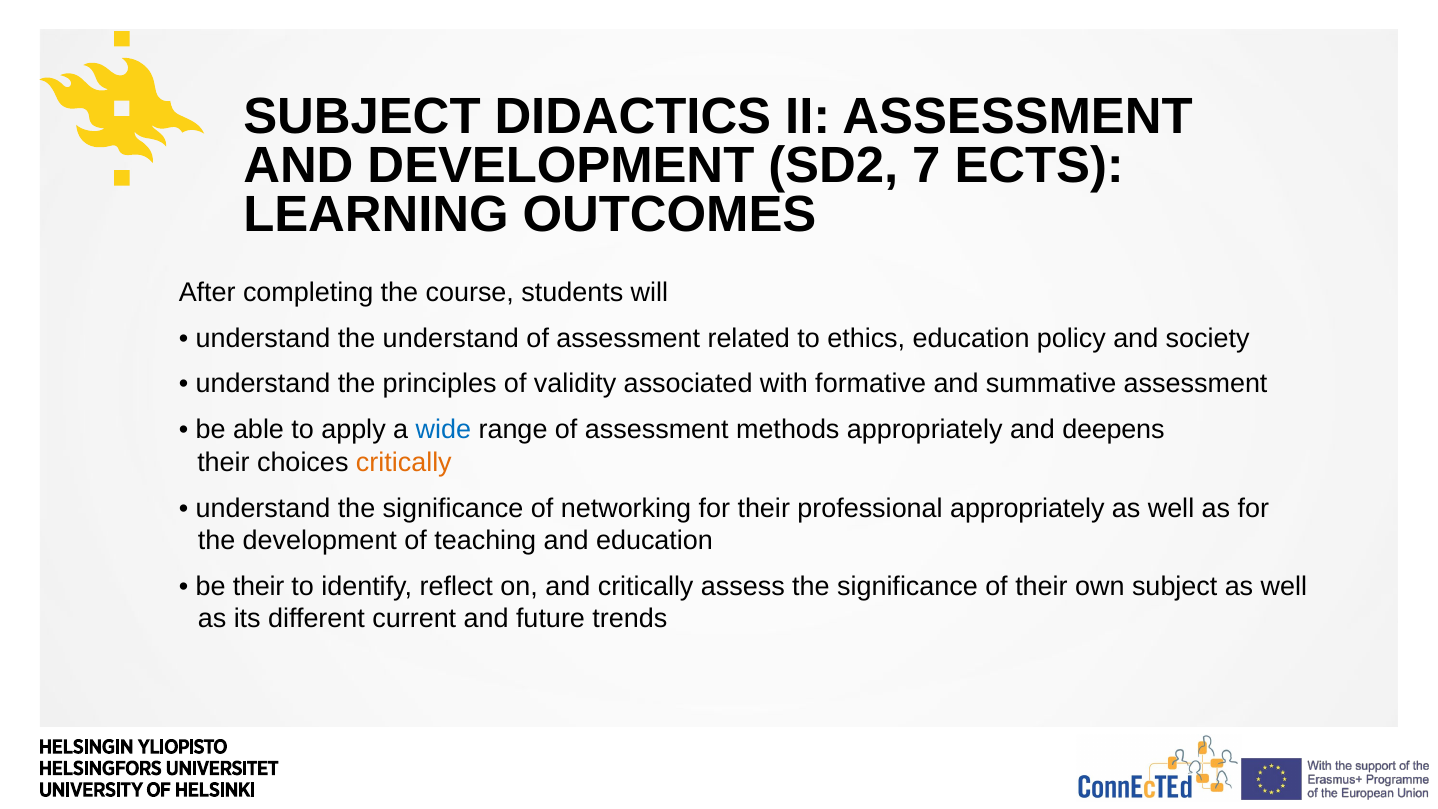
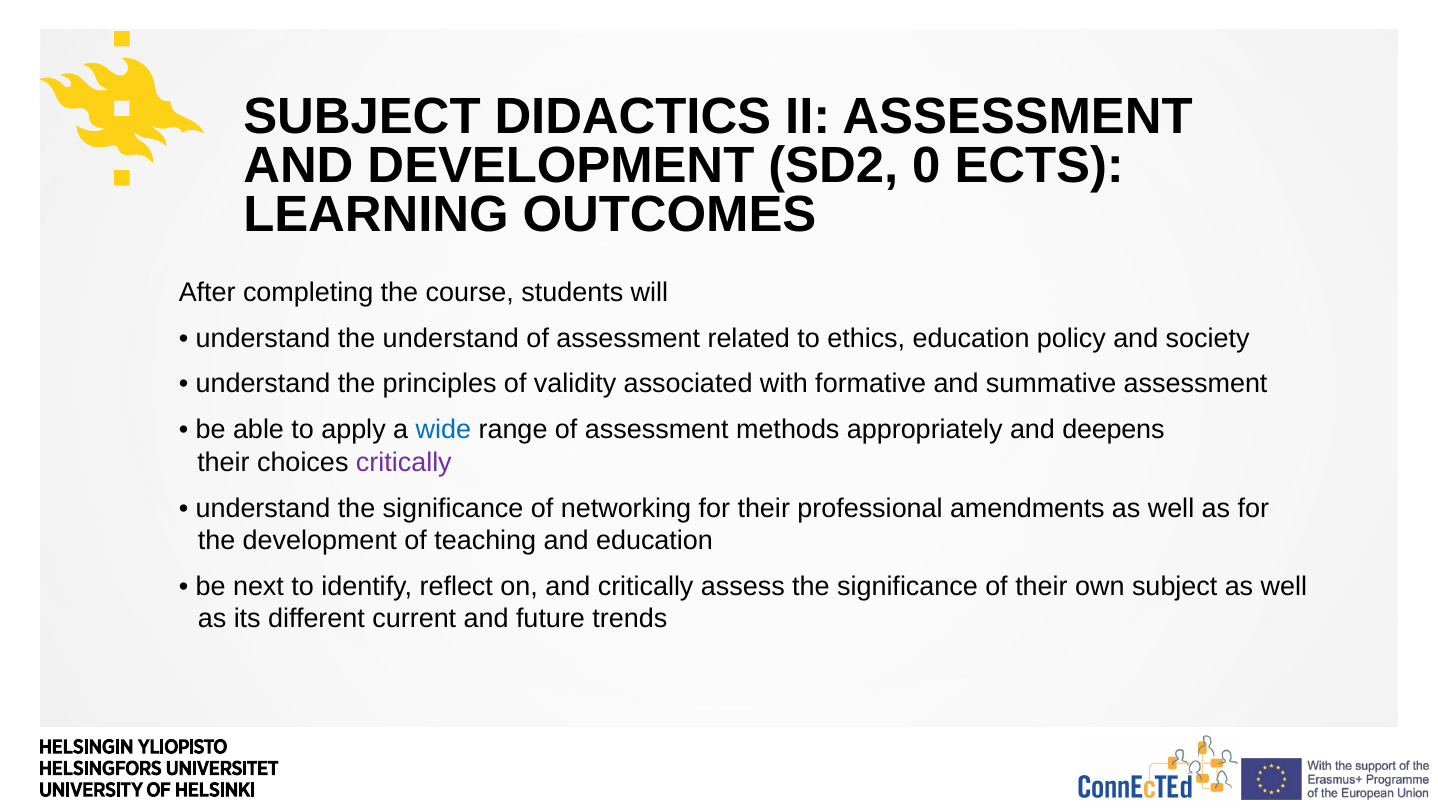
7: 7 -> 0 (926, 166)
critically colour: orange -> purple (404, 462)
professional appropriately: appropriately -> amendments (1027, 508)
be their: their -> next (258, 586)
